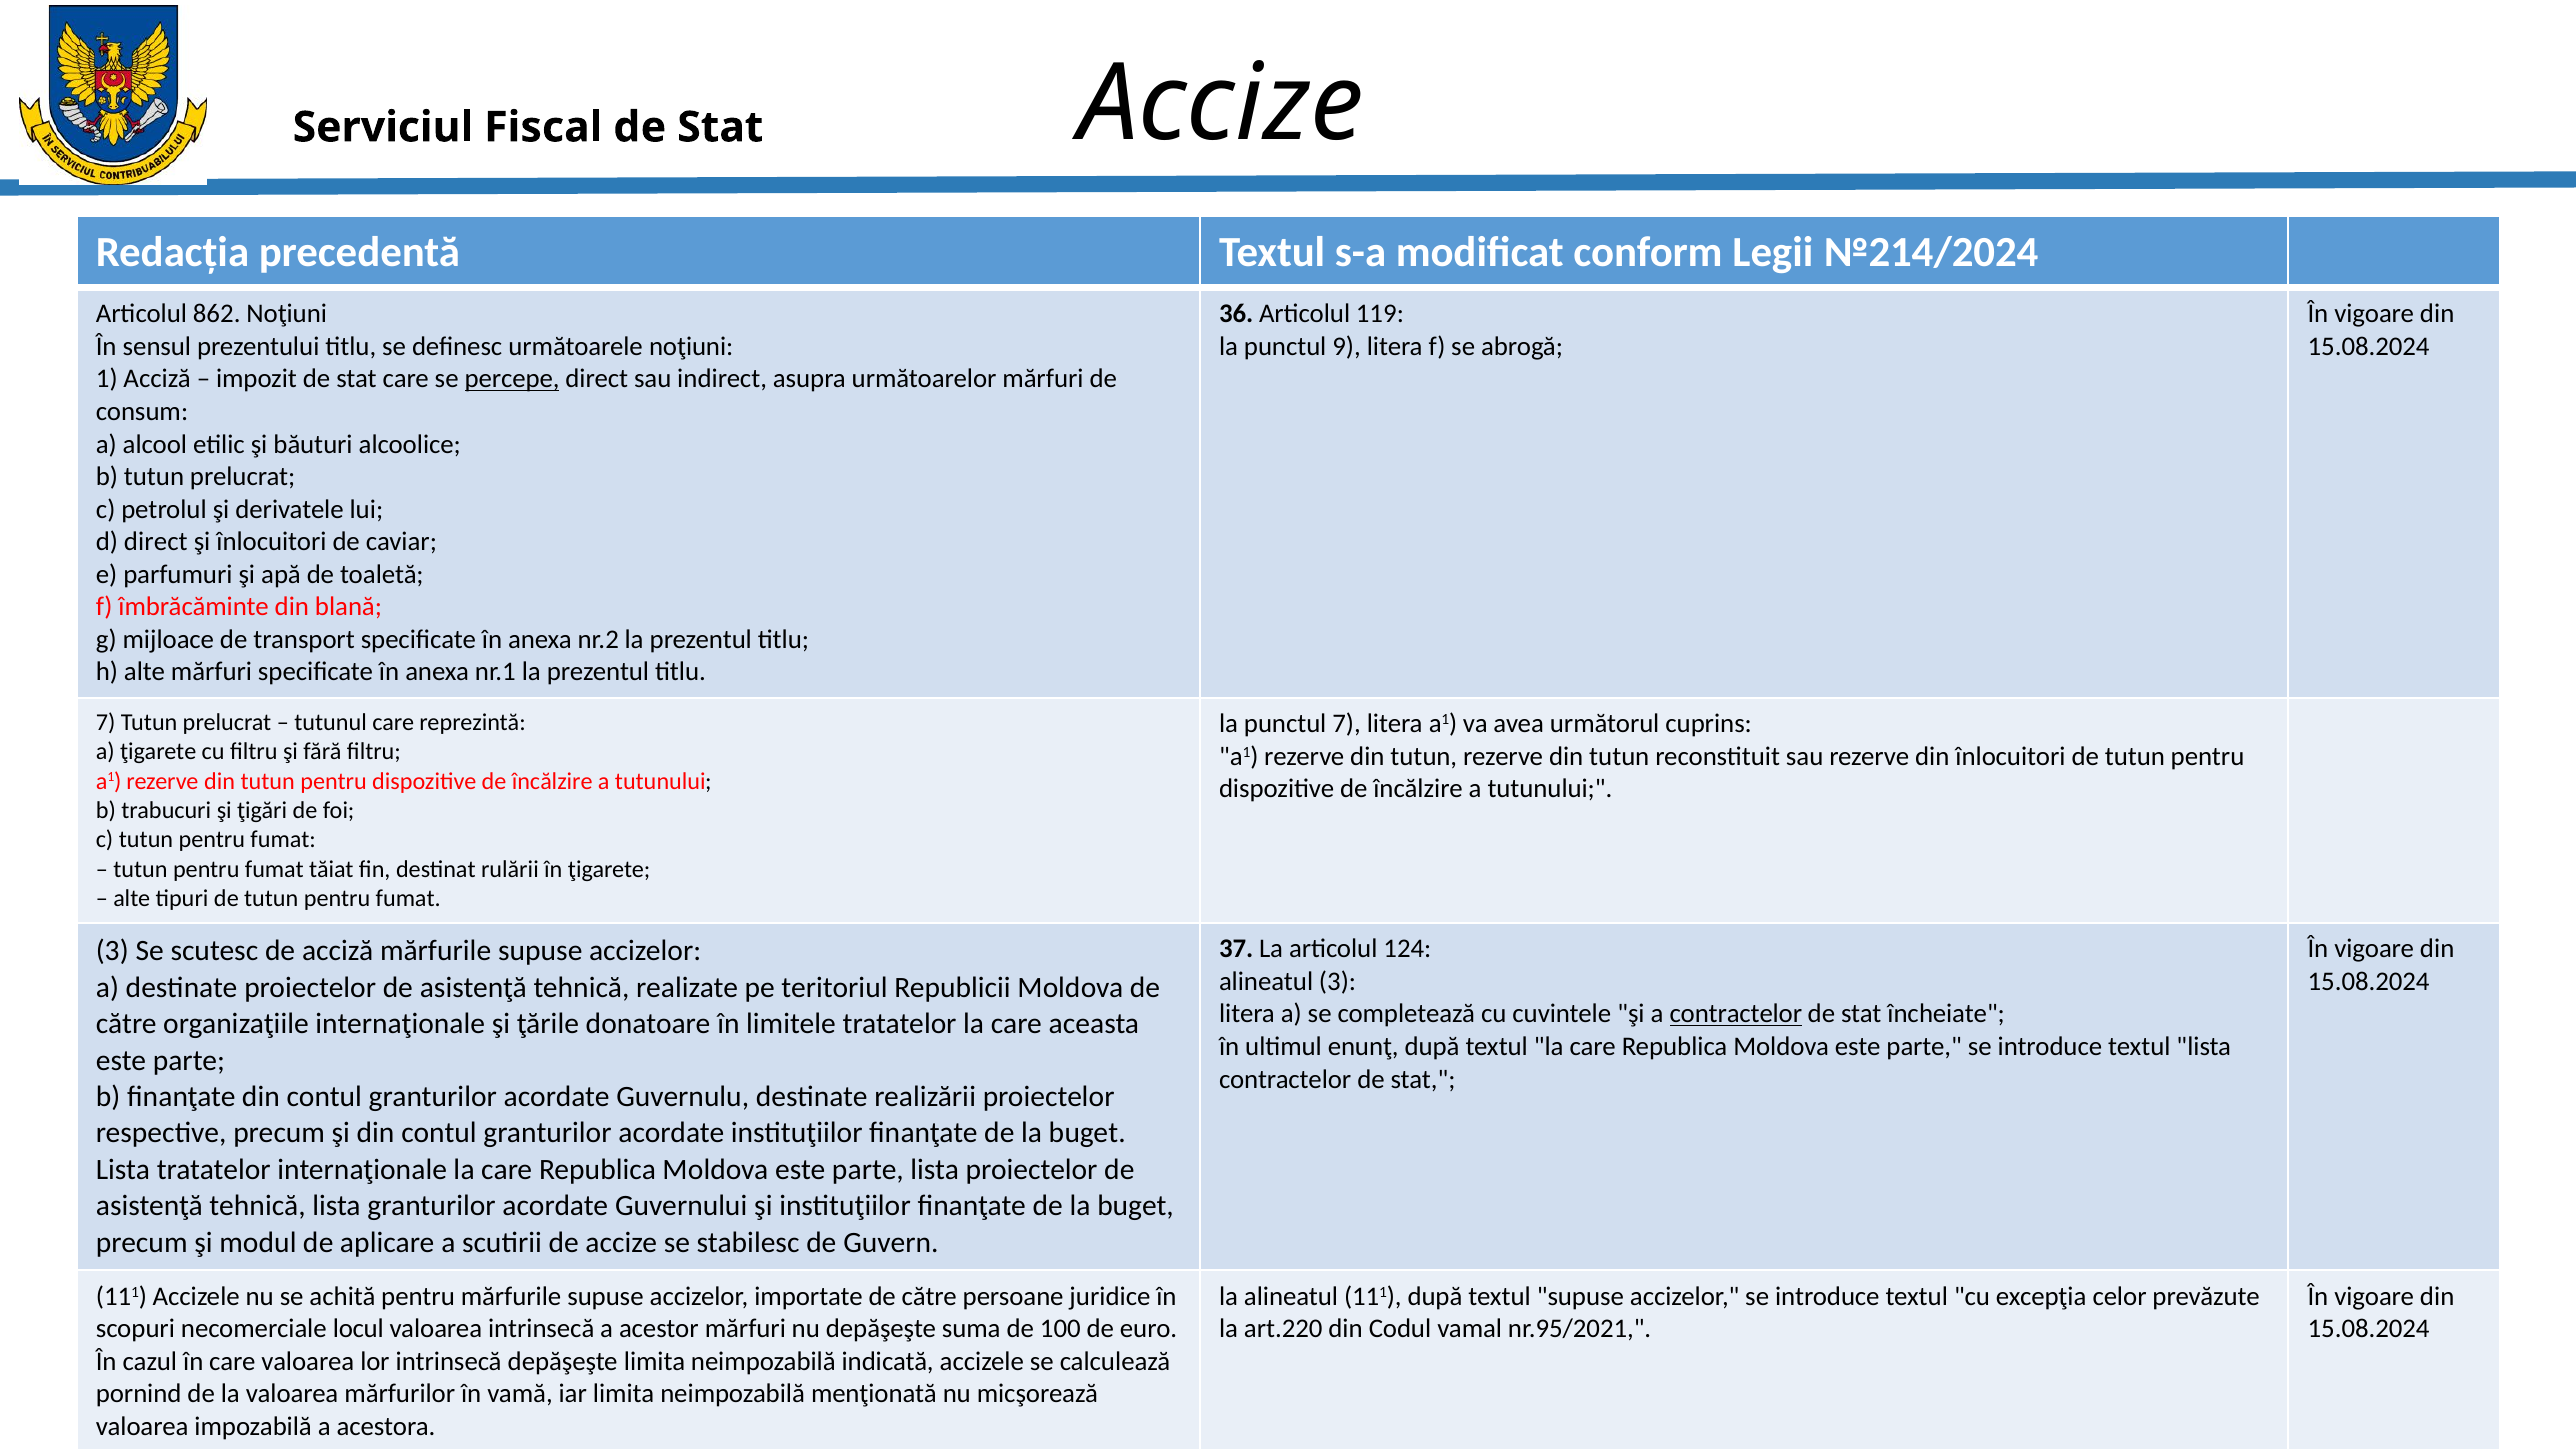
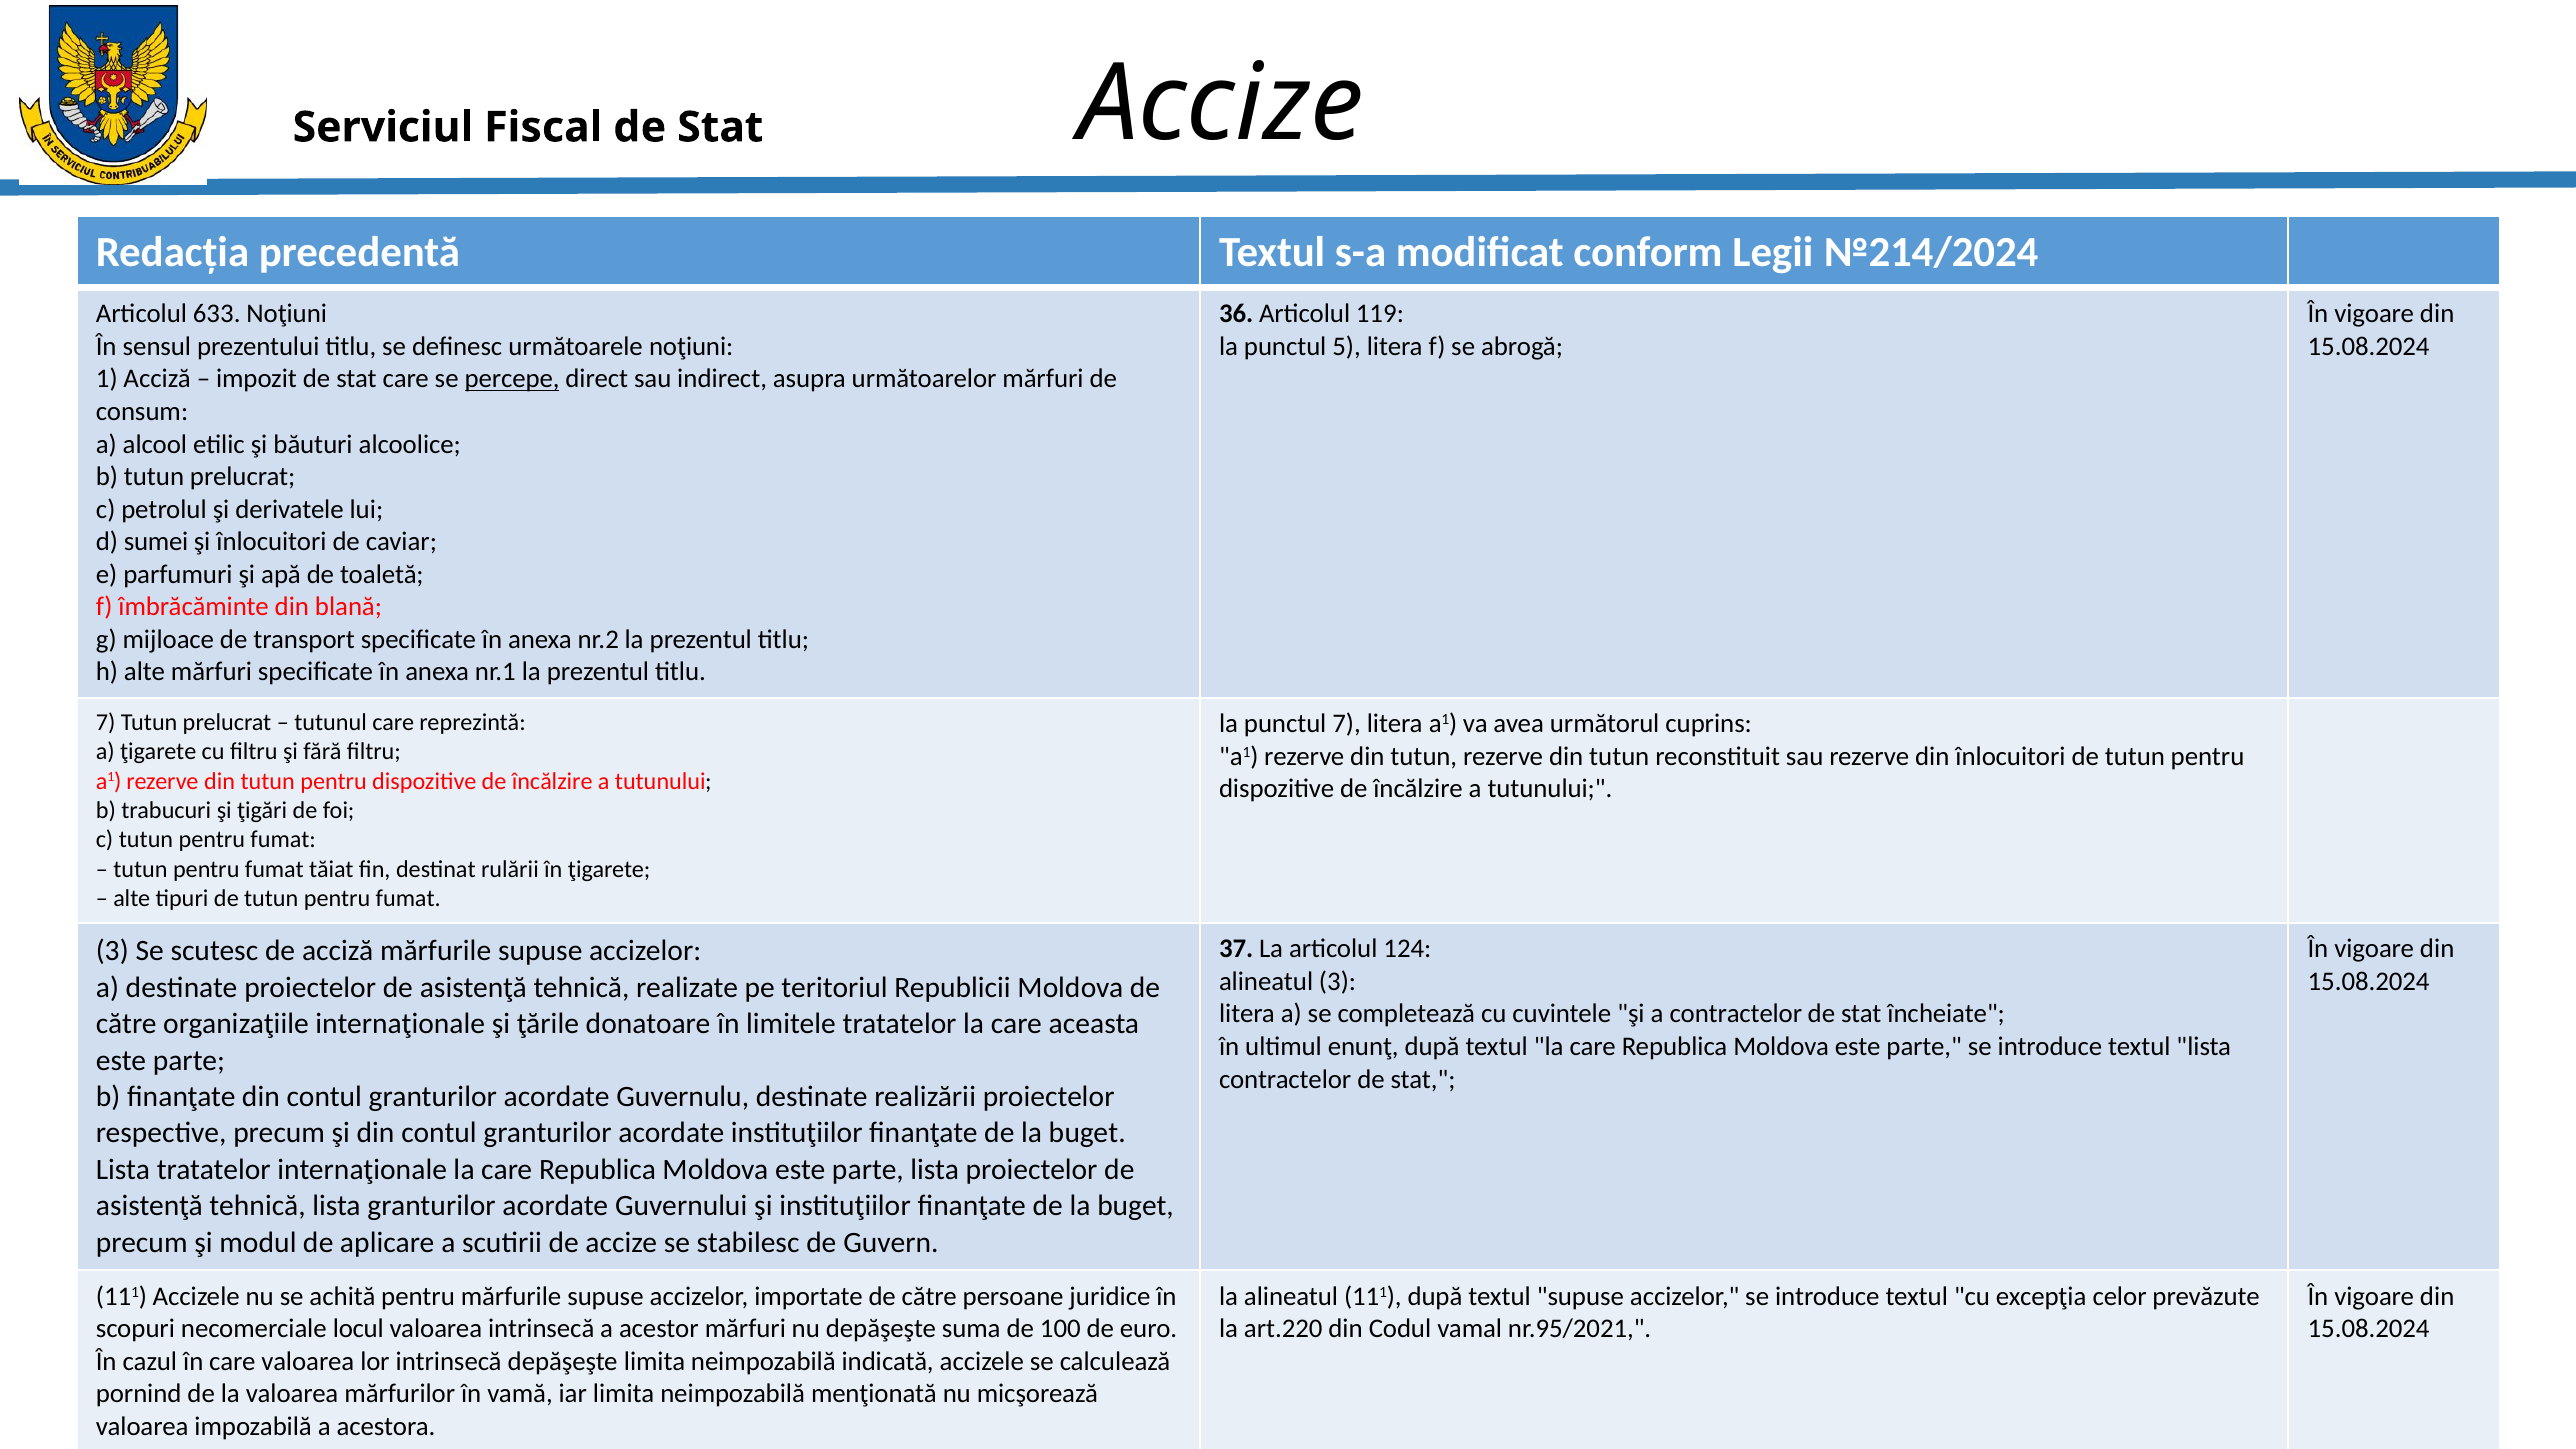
862: 862 -> 633 (217, 314)
9: 9 -> 5 (1347, 347)
d direct: direct -> sumei (156, 542)
contractelor underline: present -> none (1736, 1014)
